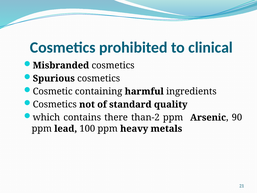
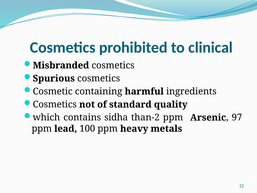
there: there -> sidha (116, 117)
90: 90 -> 97 (237, 117)
